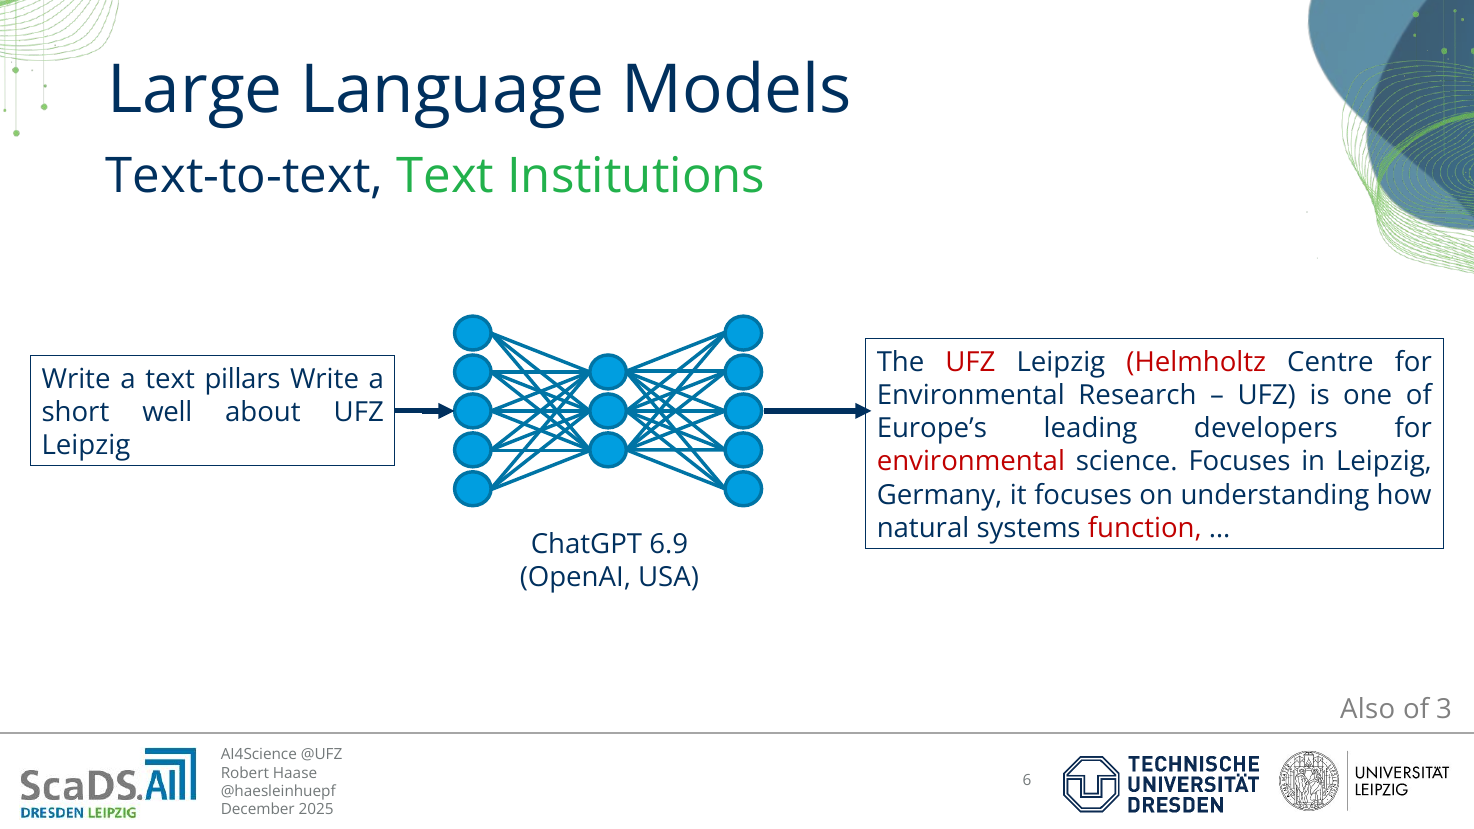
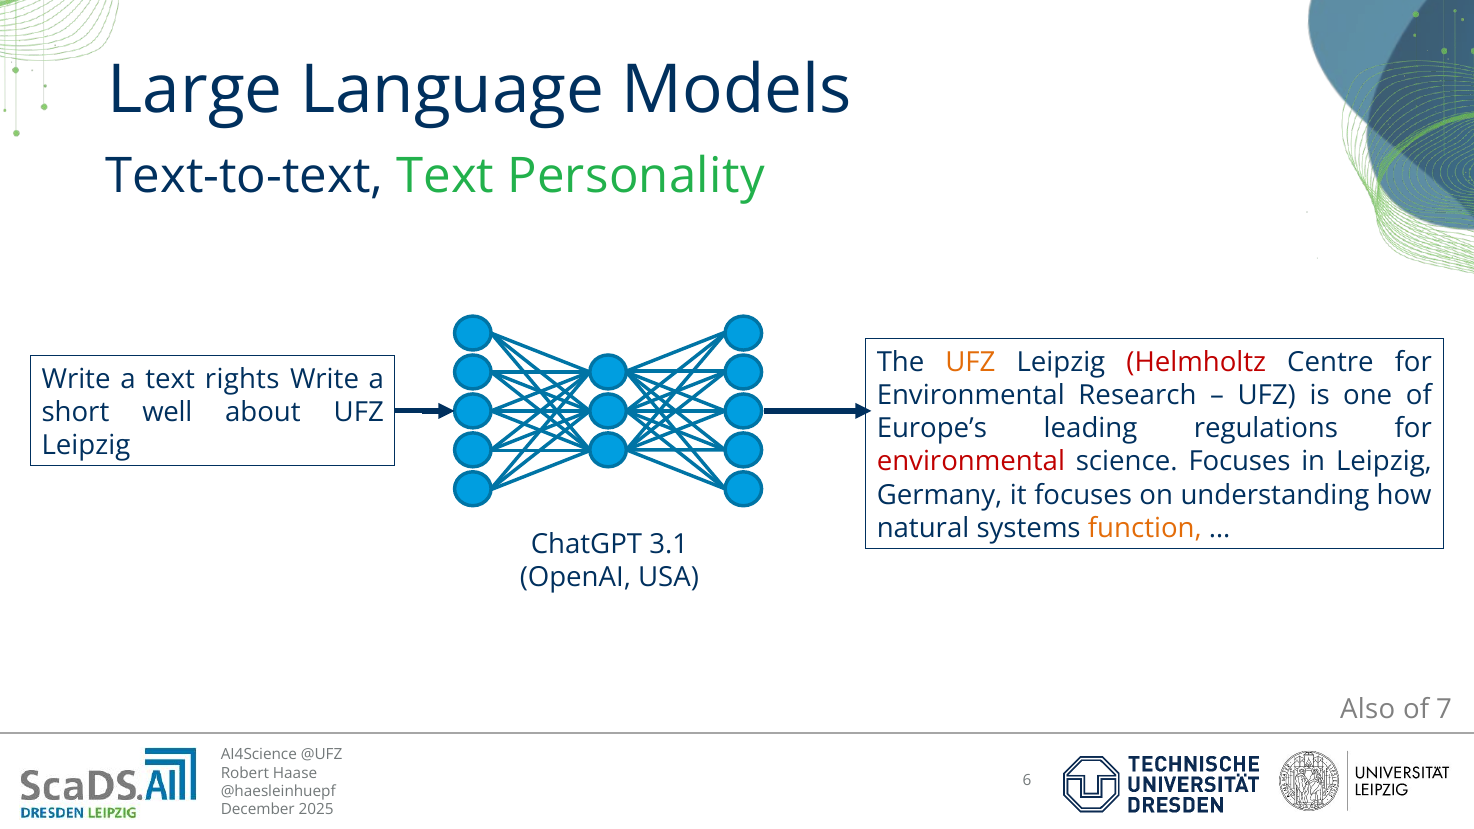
Institutions: Institutions -> Personality (636, 176)
UFZ colour: red -> orange (970, 362)
pillars: pillars -> rights (242, 379)
developers: developers -> regulations (1266, 429)
function colour: red -> orange (1145, 528)
6.9: 6.9 -> 3.1 (669, 544)
3: 3 -> 7 (1444, 709)
